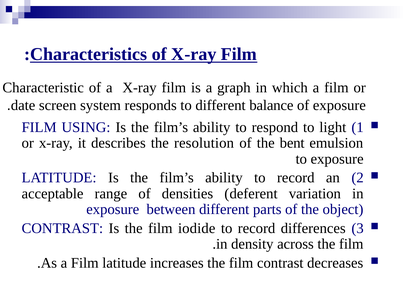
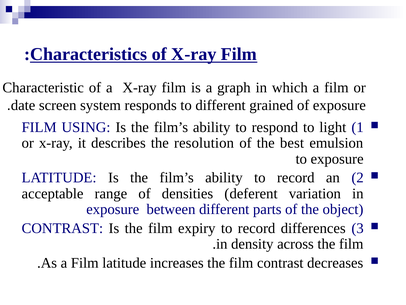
balance: balance -> grained (271, 105)
bent: bent -> best (292, 143)
iodide: iodide -> expiry (197, 228)
